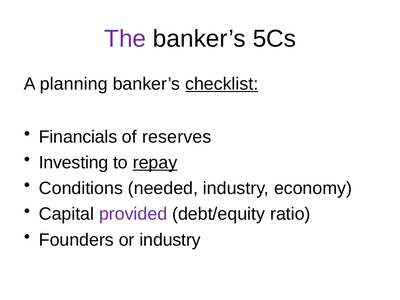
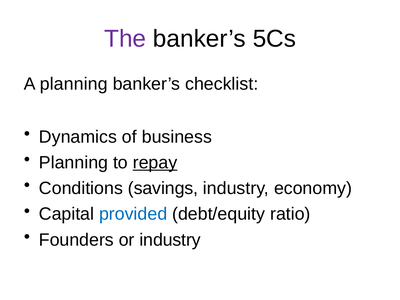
checklist underline: present -> none (222, 84)
Financials: Financials -> Dynamics (78, 137)
reserves: reserves -> business (177, 137)
Investing: Investing -> Planning (74, 163)
needed: needed -> savings (163, 188)
provided colour: purple -> blue (133, 214)
